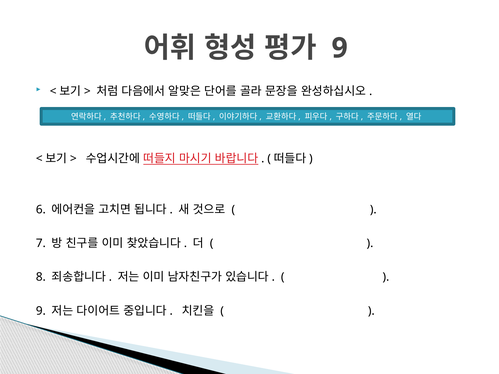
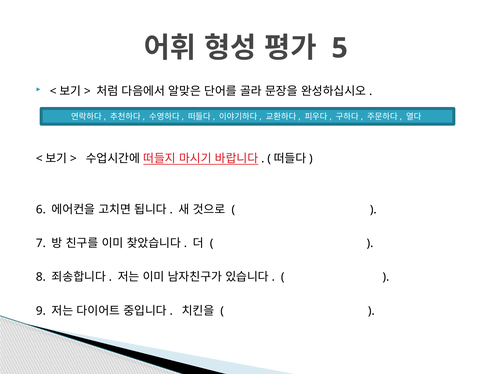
9: 9 -> 5 (340, 48)
